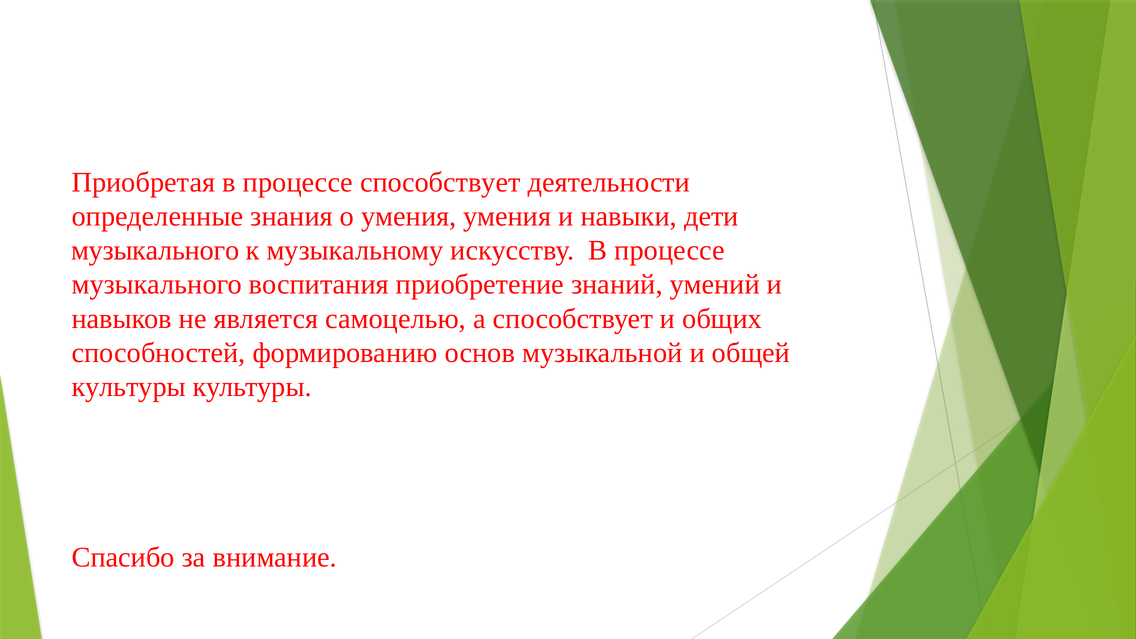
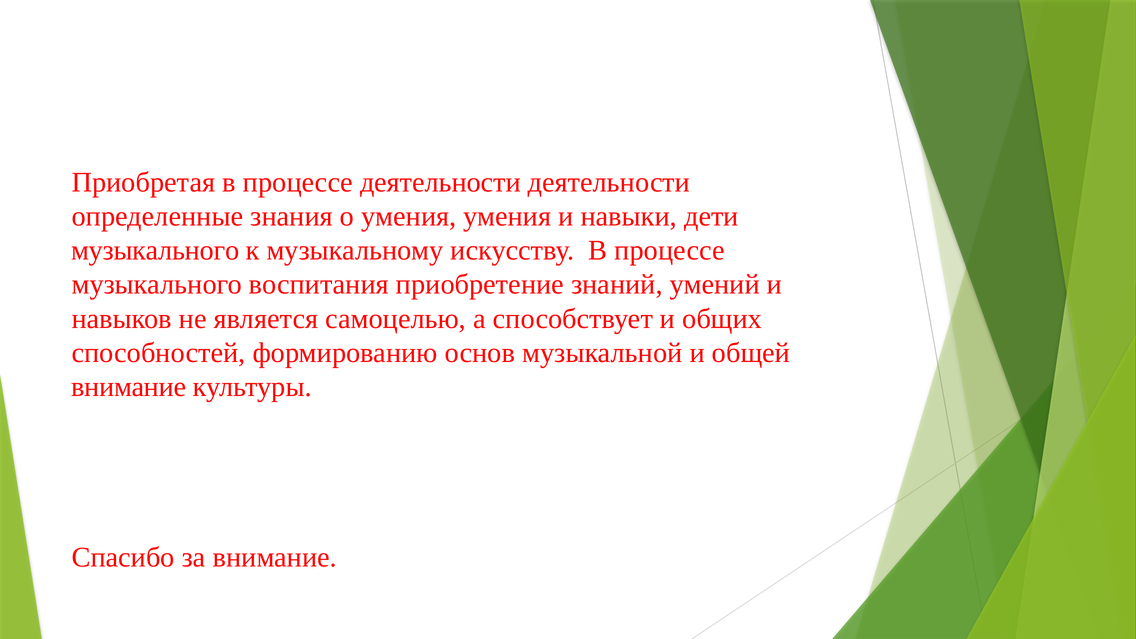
процессе способствует: способствует -> деятельности (440, 182)
культуры: культуры -> внимание (129, 387)
